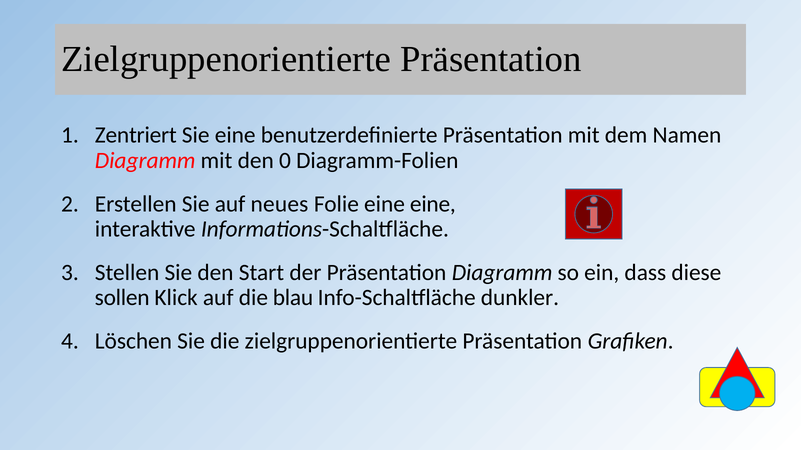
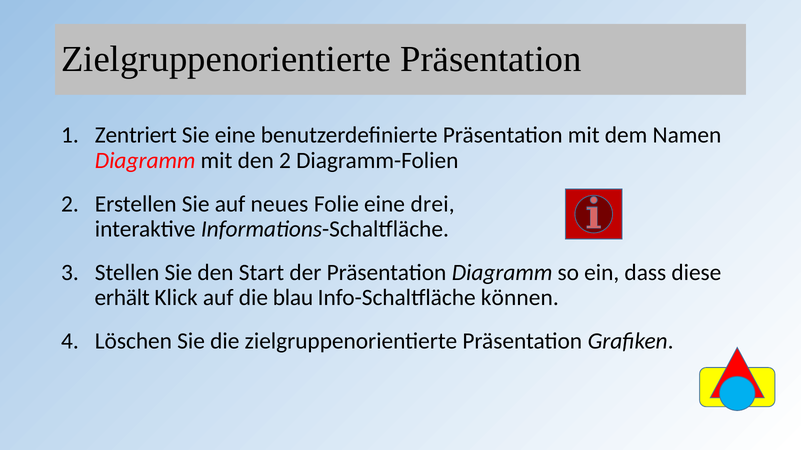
den 0: 0 -> 2 (285, 161)
eine eine: eine -> drei (433, 204)
sollen: sollen -> erhält (122, 298)
dunkler: dunkler -> können (520, 298)
